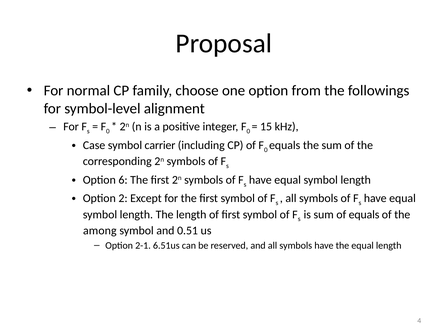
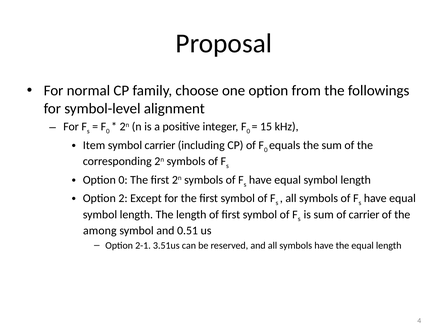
Case: Case -> Item (94, 145)
Option 6: 6 -> 0 (123, 180)
of equals: equals -> carrier (364, 214)
6.51us: 6.51us -> 3.51us (166, 245)
